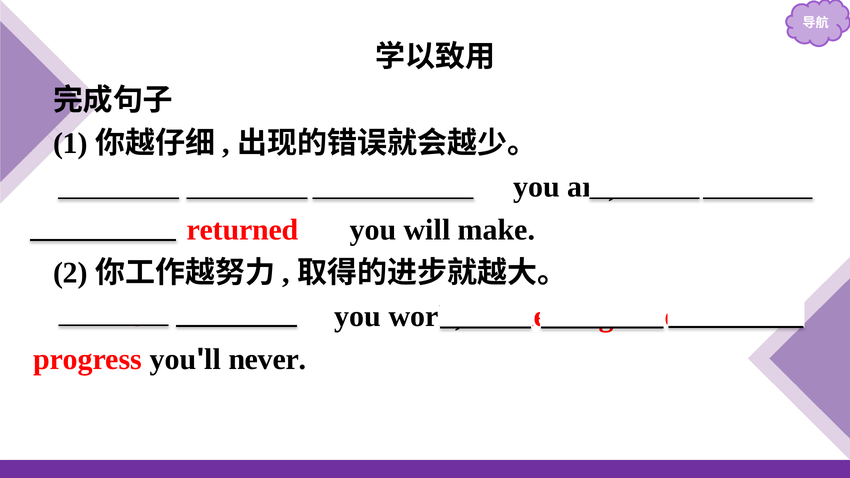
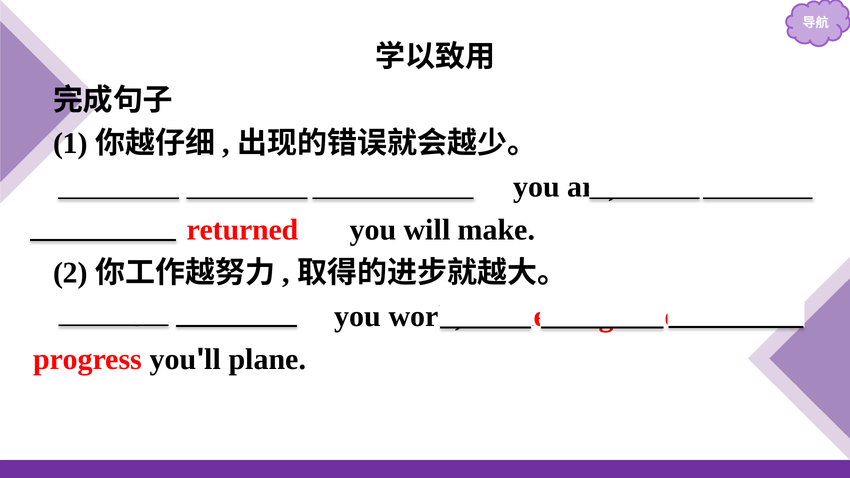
never: never -> plane (267, 359)
